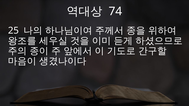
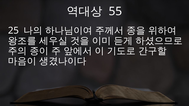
74: 74 -> 55 (115, 11)
